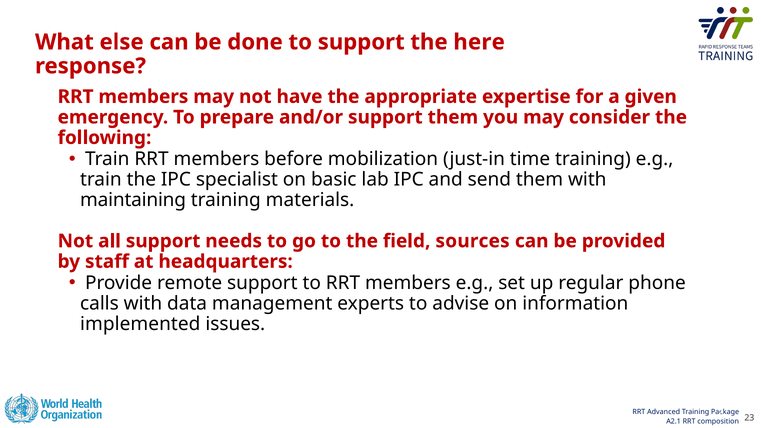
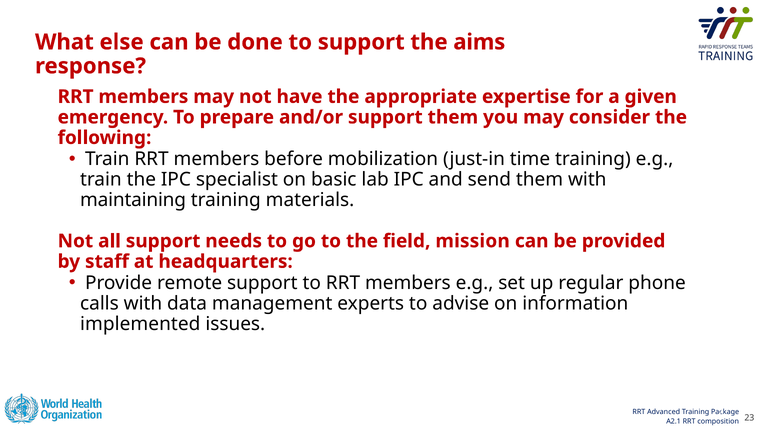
here: here -> aims (479, 42)
sources: sources -> mission (473, 241)
